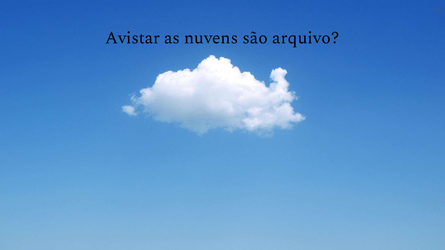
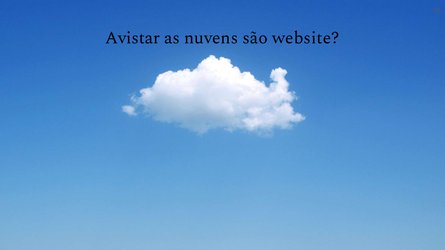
arquivo: arquivo -> website (306, 38)
